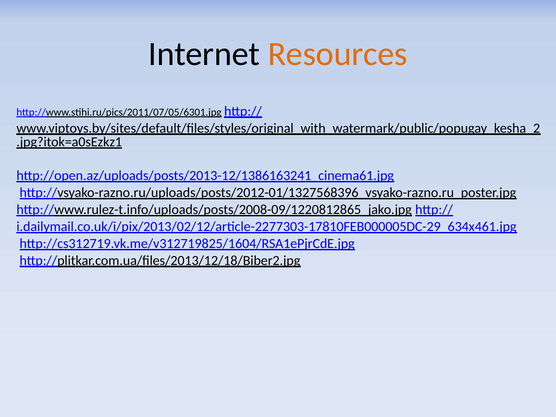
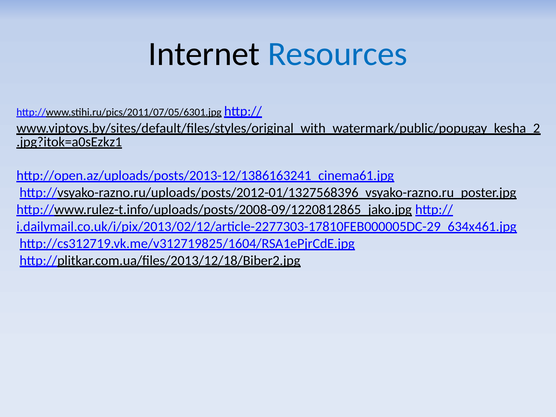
Resources colour: orange -> blue (338, 54)
